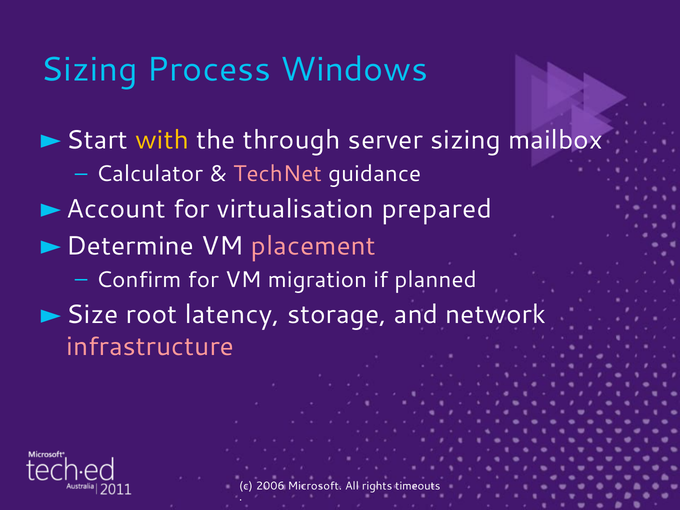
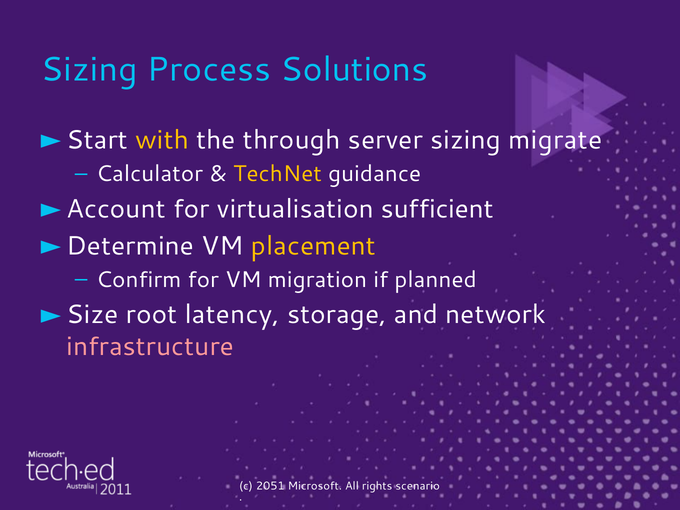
Windows: Windows -> Solutions (354, 70)
mailbox: mailbox -> migrate (555, 140)
TechNet colour: pink -> yellow (277, 174)
prepared: prepared -> sufficient (437, 209)
placement colour: pink -> yellow (313, 246)
2006: 2006 -> 2051 (270, 486)
timeouts: timeouts -> scenario (418, 486)
